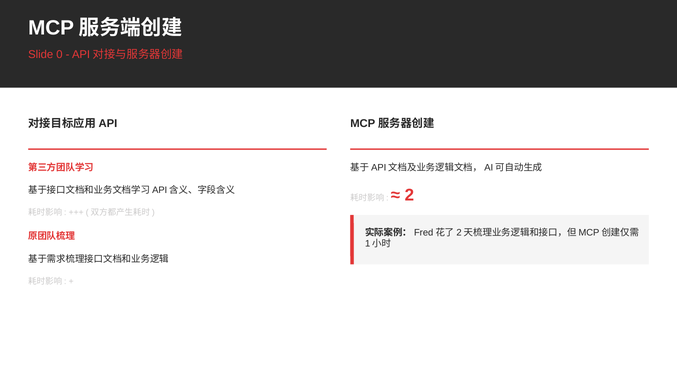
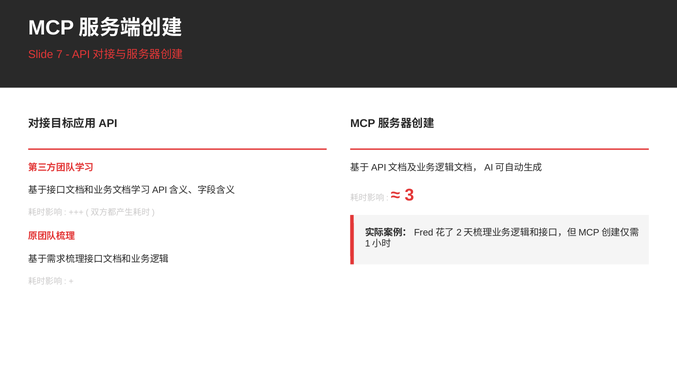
0: 0 -> 7 (59, 54)
2: 2 -> 3 (409, 195)
